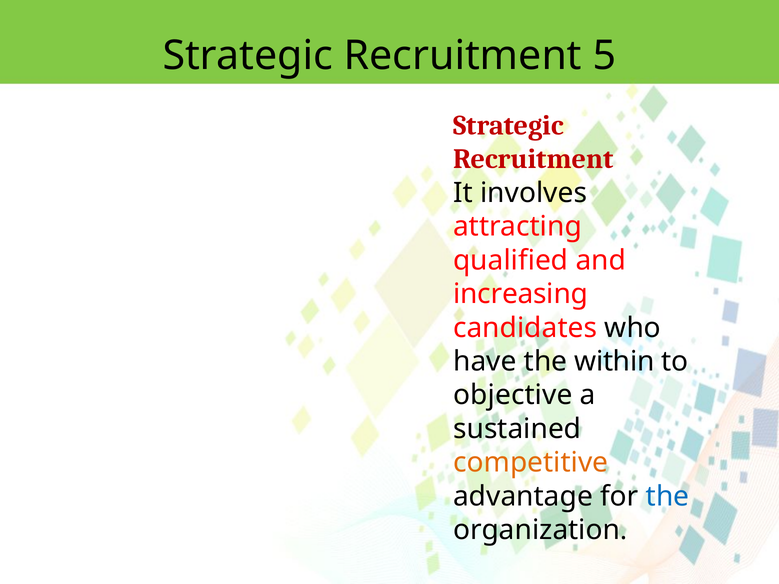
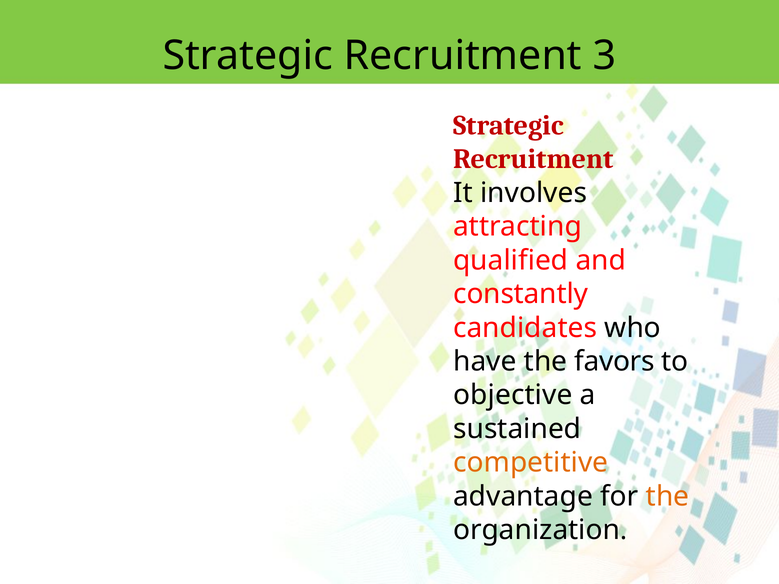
5: 5 -> 3 (604, 56)
increasing: increasing -> constantly (521, 294)
within: within -> favors (614, 362)
the colour: blue -> orange (668, 497)
